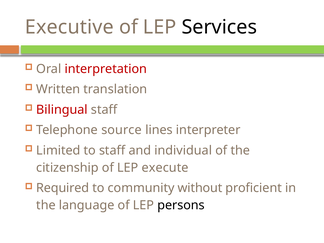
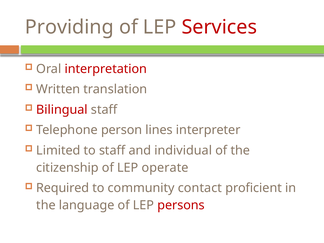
Executive: Executive -> Providing (69, 27)
Services colour: black -> red (219, 27)
source: source -> person (122, 130)
execute: execute -> operate (165, 168)
without: without -> contact (200, 188)
persons colour: black -> red (181, 205)
